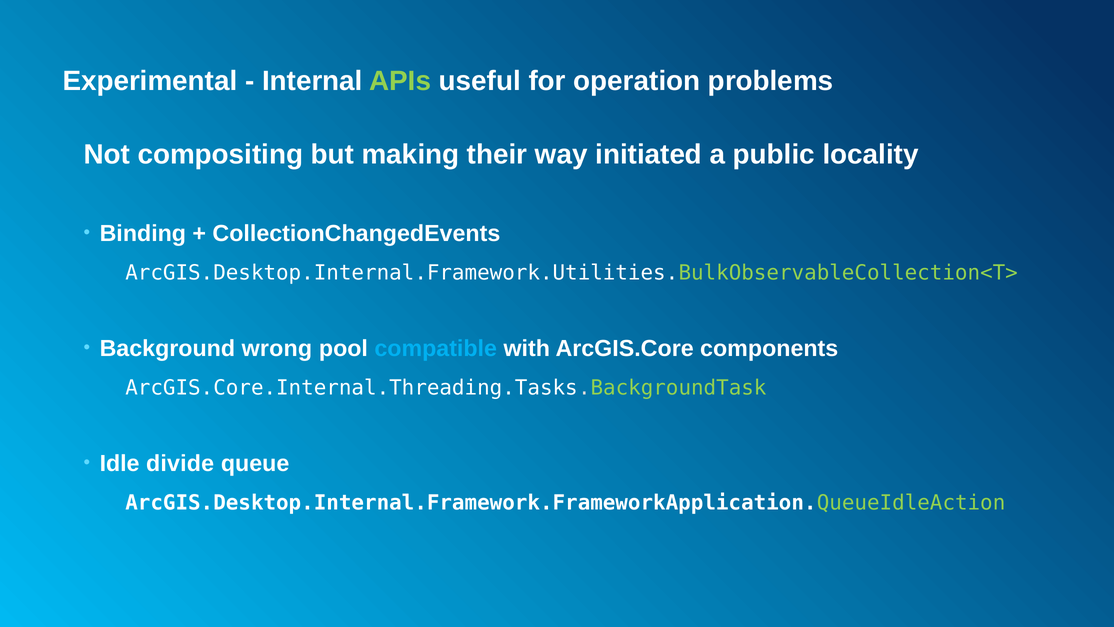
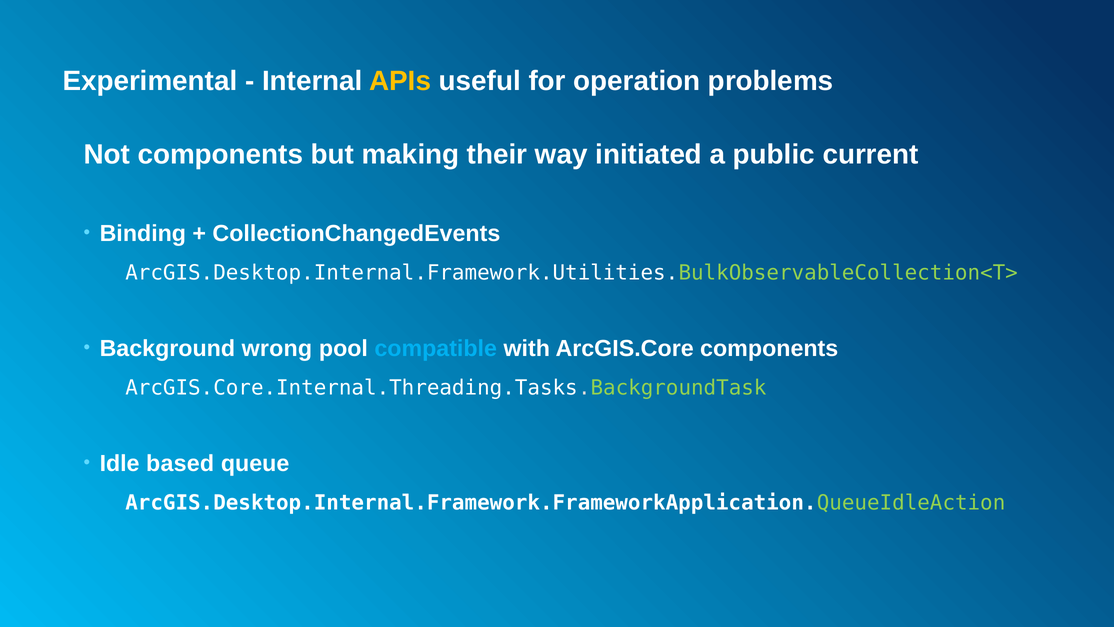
APIs colour: light green -> yellow (400, 81)
Not compositing: compositing -> components (220, 154)
locality: locality -> current (871, 154)
divide: divide -> based (180, 463)
